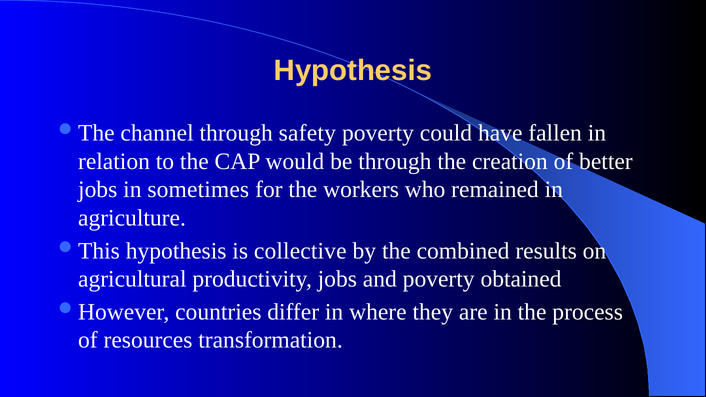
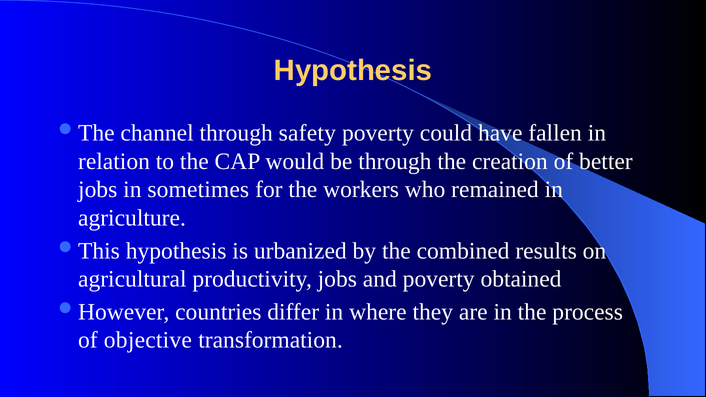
collective: collective -> urbanized (300, 251)
resources: resources -> objective (148, 340)
